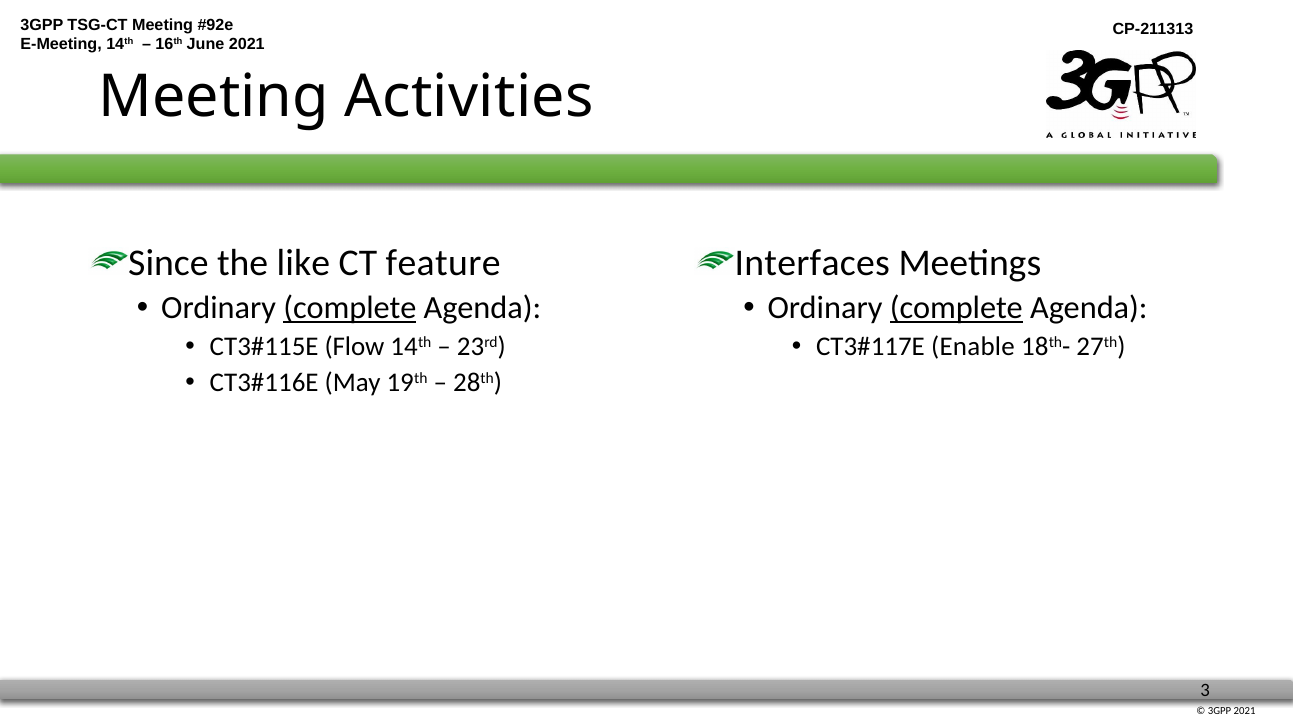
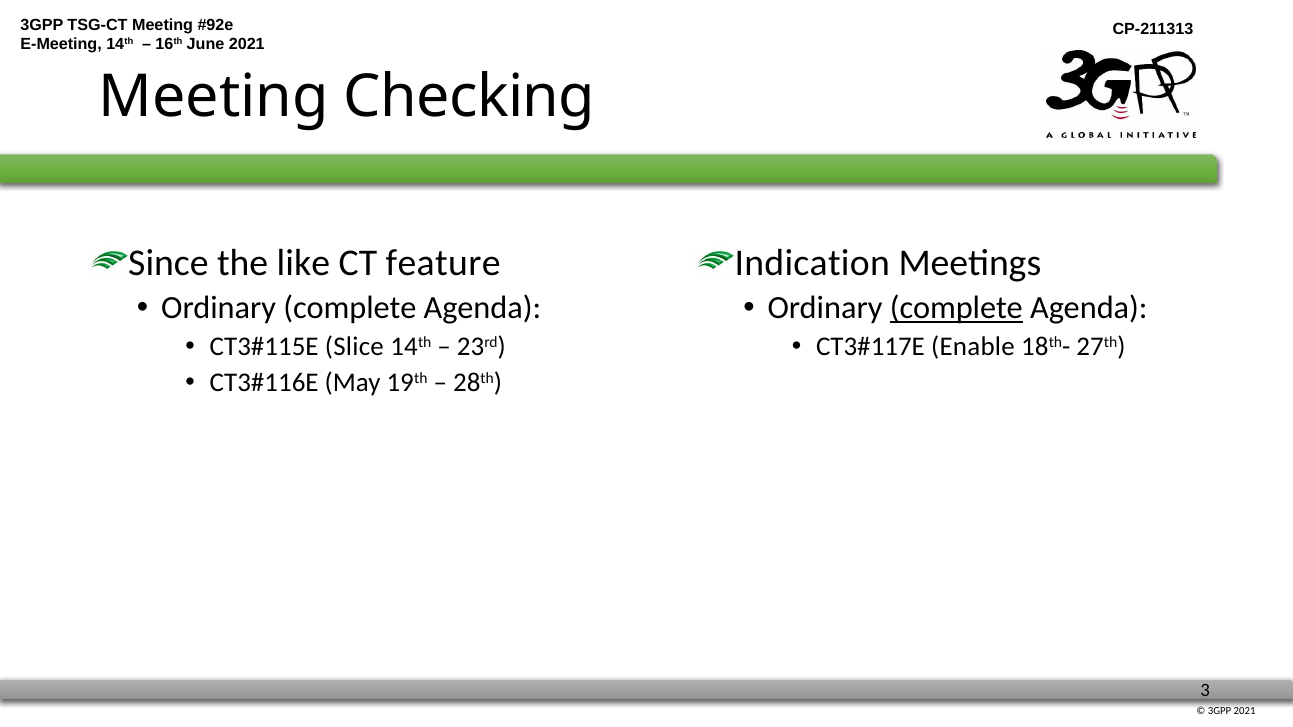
Activities: Activities -> Checking (470, 97)
Interfaces: Interfaces -> Indication (812, 263)
complete underline: present -> none (350, 308)
Flow: Flow -> Slice (354, 347)
